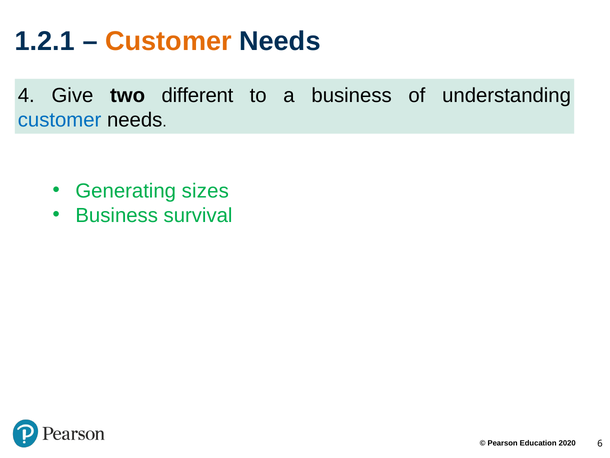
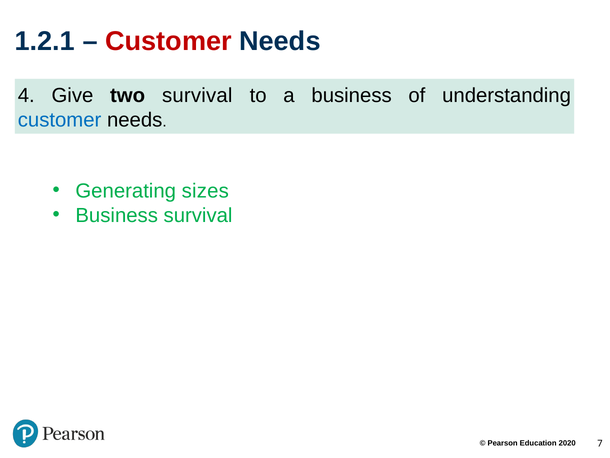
Customer colour: orange -> red (168, 41)
two different: different -> survival (197, 95)
6: 6 -> 7 (600, 443)
